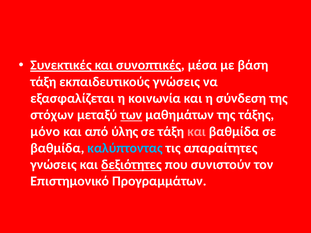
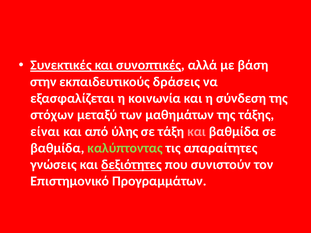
μέσα: μέσα -> αλλά (203, 65)
τάξη: τάξη -> στην (43, 82)
εκπαιδευτικούς γνώσεις: γνώσεις -> δράσεις (176, 82)
των underline: present -> none (131, 115)
μόνο: μόνο -> είναι (45, 132)
καλύπτοντας colour: light blue -> light green (125, 148)
